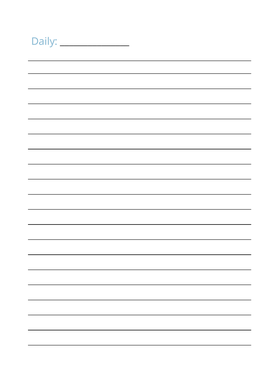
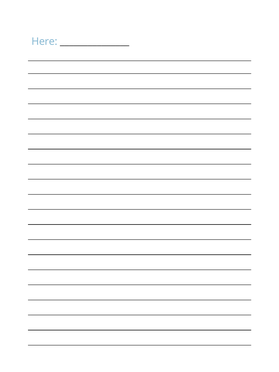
Daily: Daily -> Here (44, 42)
